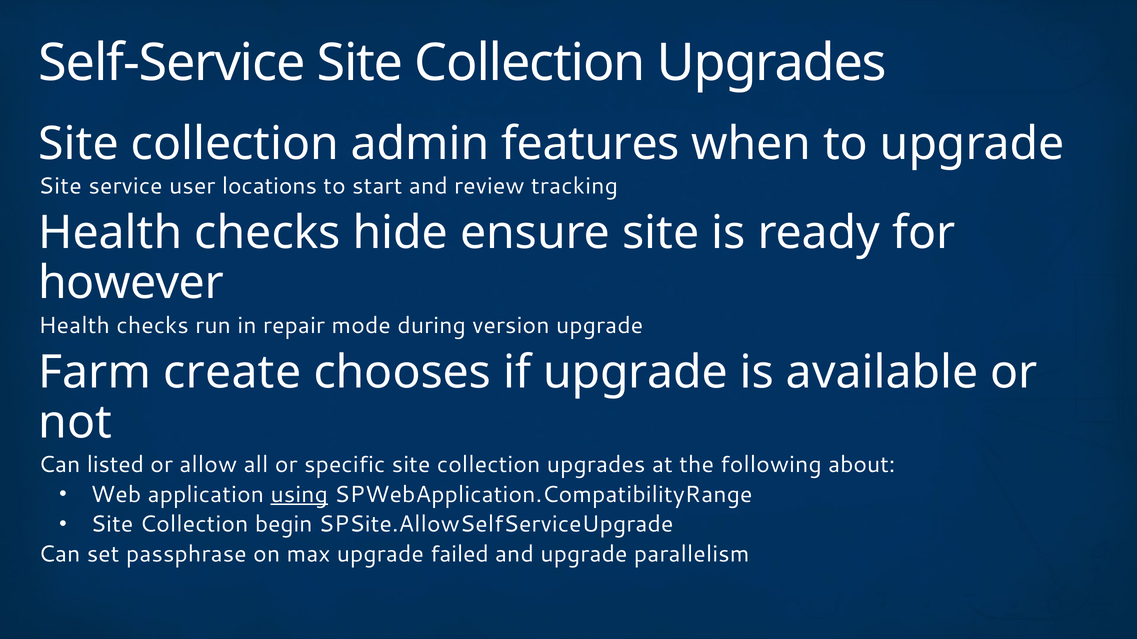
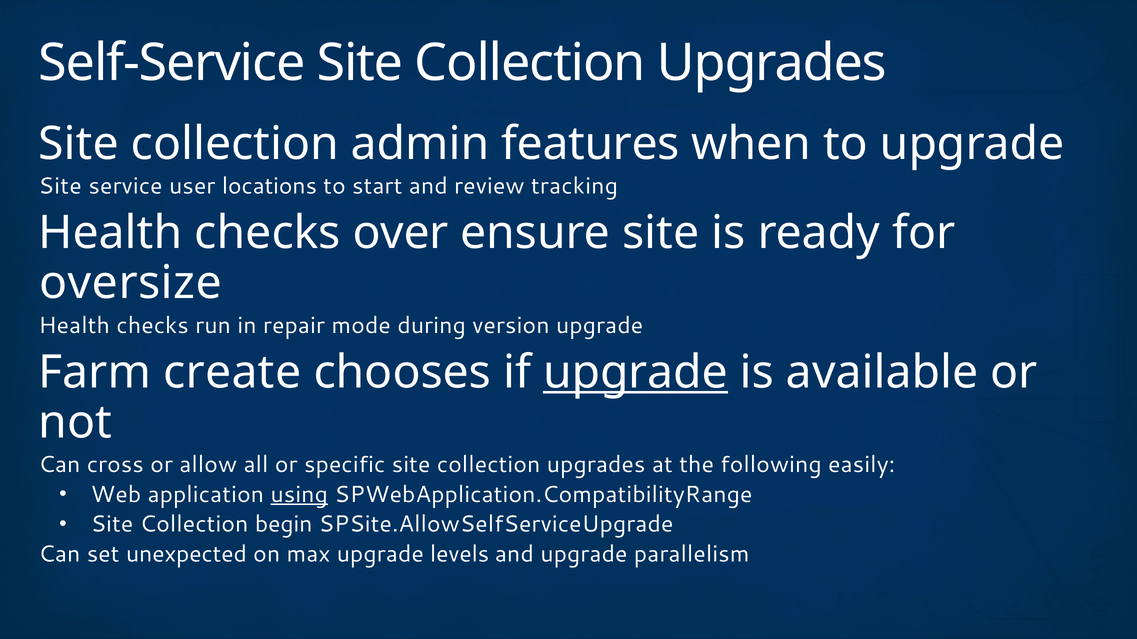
hide: hide -> over (401, 233)
however: however -> oversize (131, 283)
upgrade underline: none -> present (636, 373)
listed: listed -> cross (115, 465)
about: about -> easily (862, 465)
passphrase: passphrase -> unexpected (186, 554)
failed: failed -> levels (460, 554)
